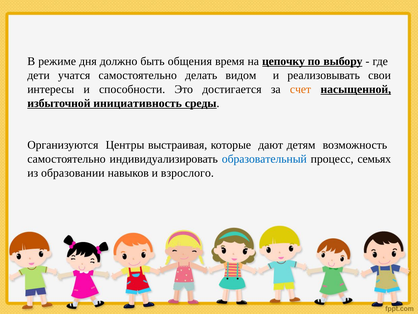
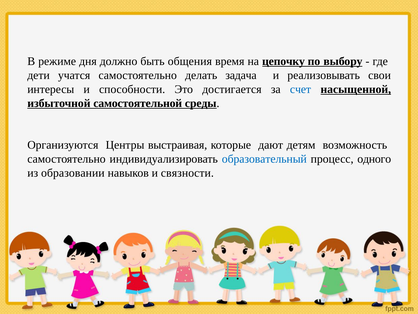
видом: видом -> задача (241, 75)
счет colour: orange -> blue (301, 89)
инициативность: инициативность -> самостоятельной (138, 103)
семьях: семьях -> одного (374, 159)
взрослого: взрослого -> связности (187, 173)
